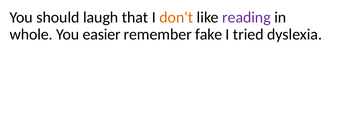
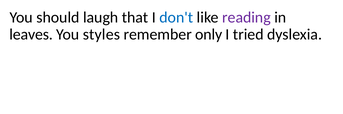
don't colour: orange -> blue (176, 17)
whole: whole -> leaves (31, 35)
easier: easier -> styles (101, 35)
fake: fake -> only (209, 35)
